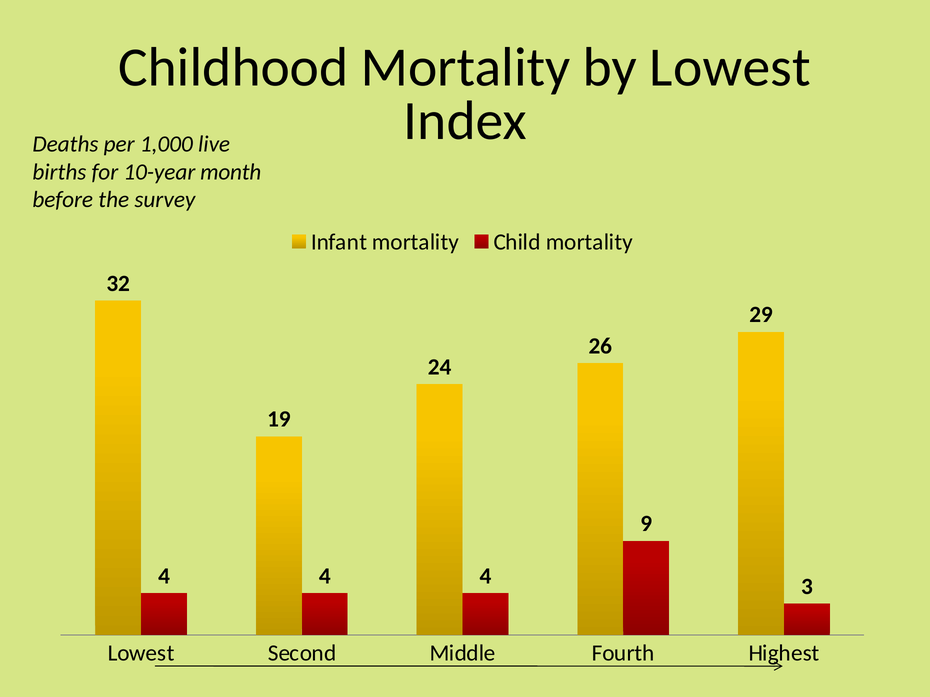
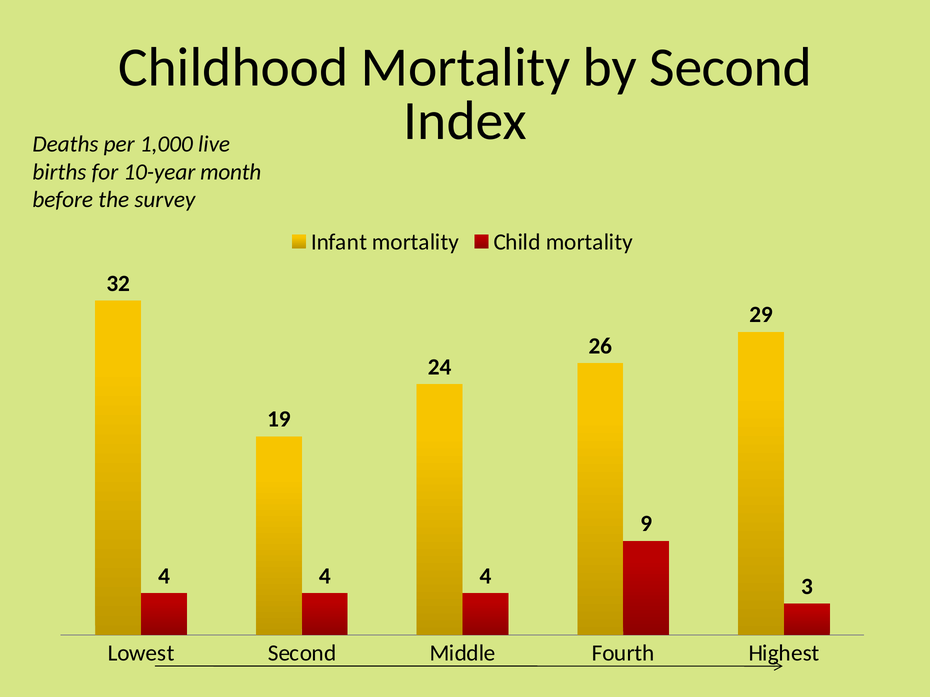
by Lowest: Lowest -> Second (731, 68)
